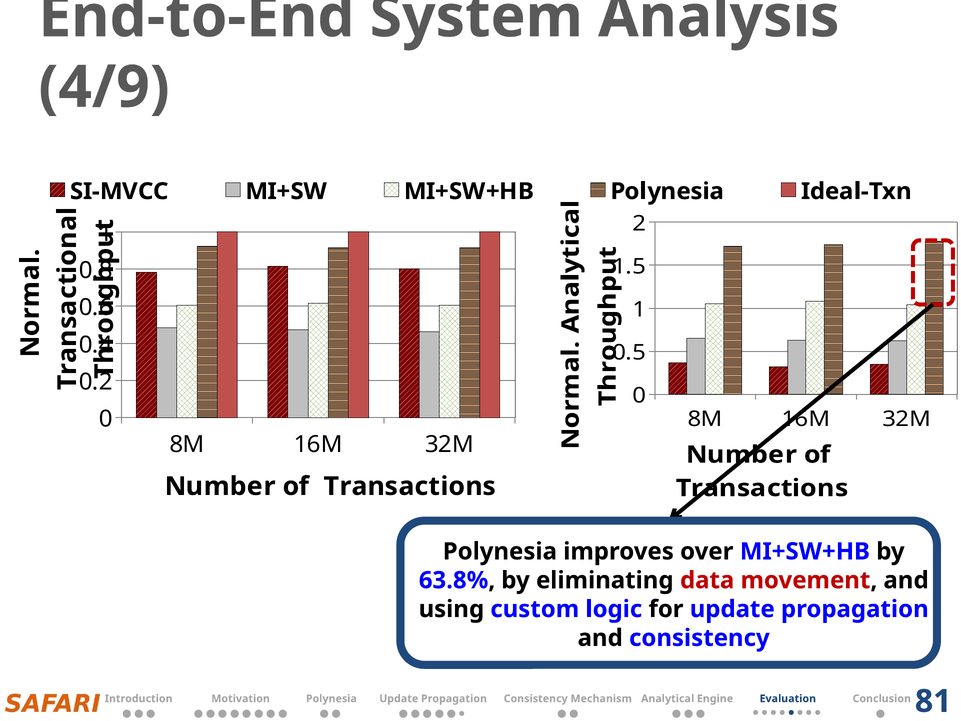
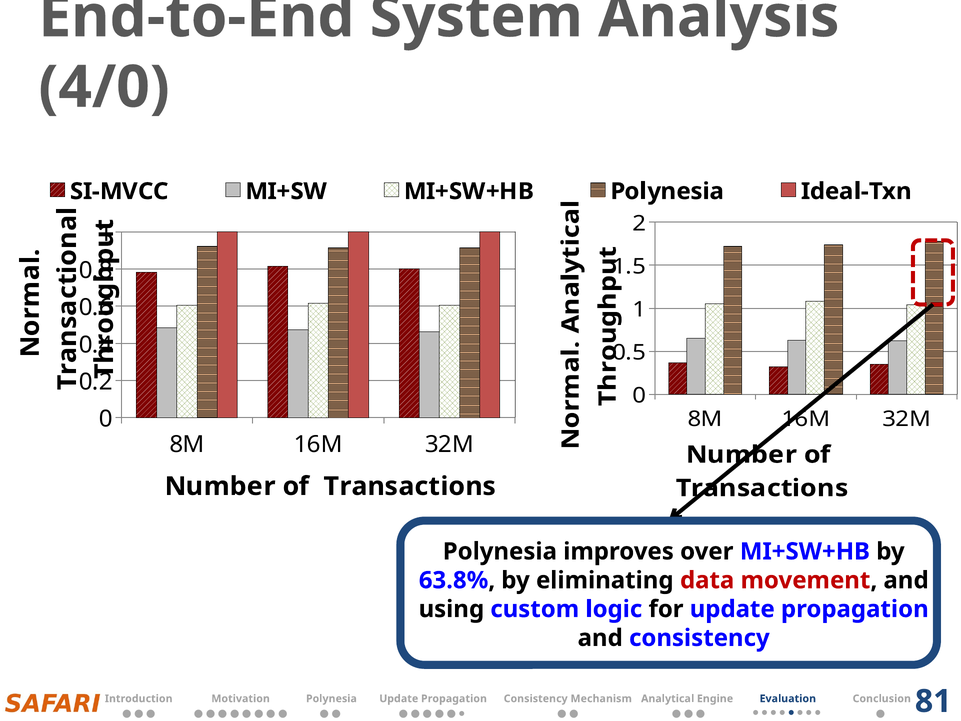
4/9: 4/9 -> 4/0 (104, 87)
